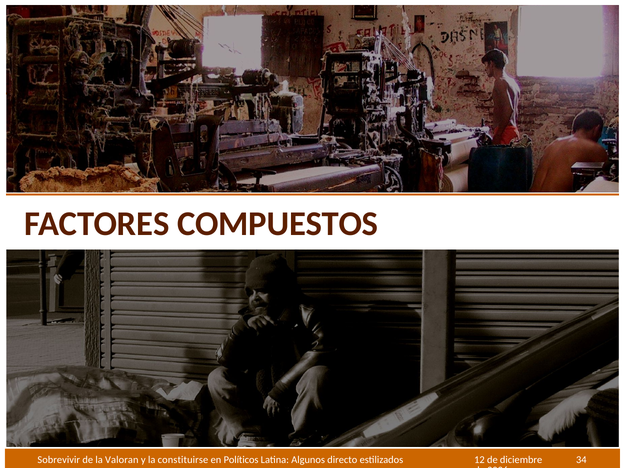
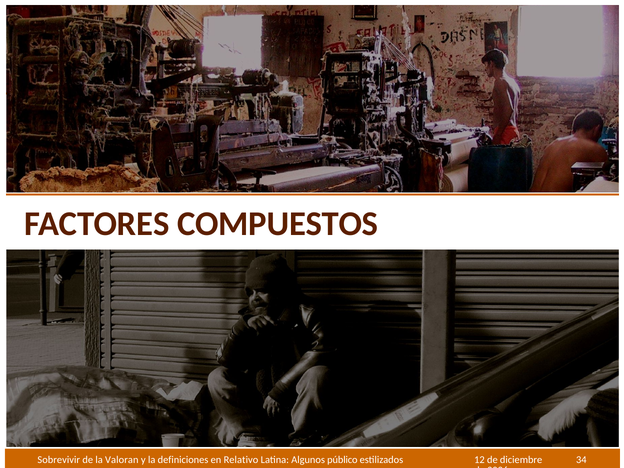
constituirse: constituirse -> definiciones (183, 460)
Políticos: Políticos -> Relativo (241, 460)
directo: directo -> público (342, 460)
